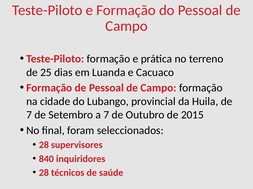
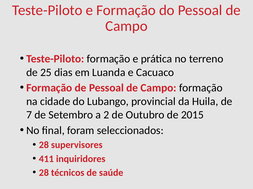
a 7: 7 -> 2 (106, 115)
840: 840 -> 411 (46, 159)
